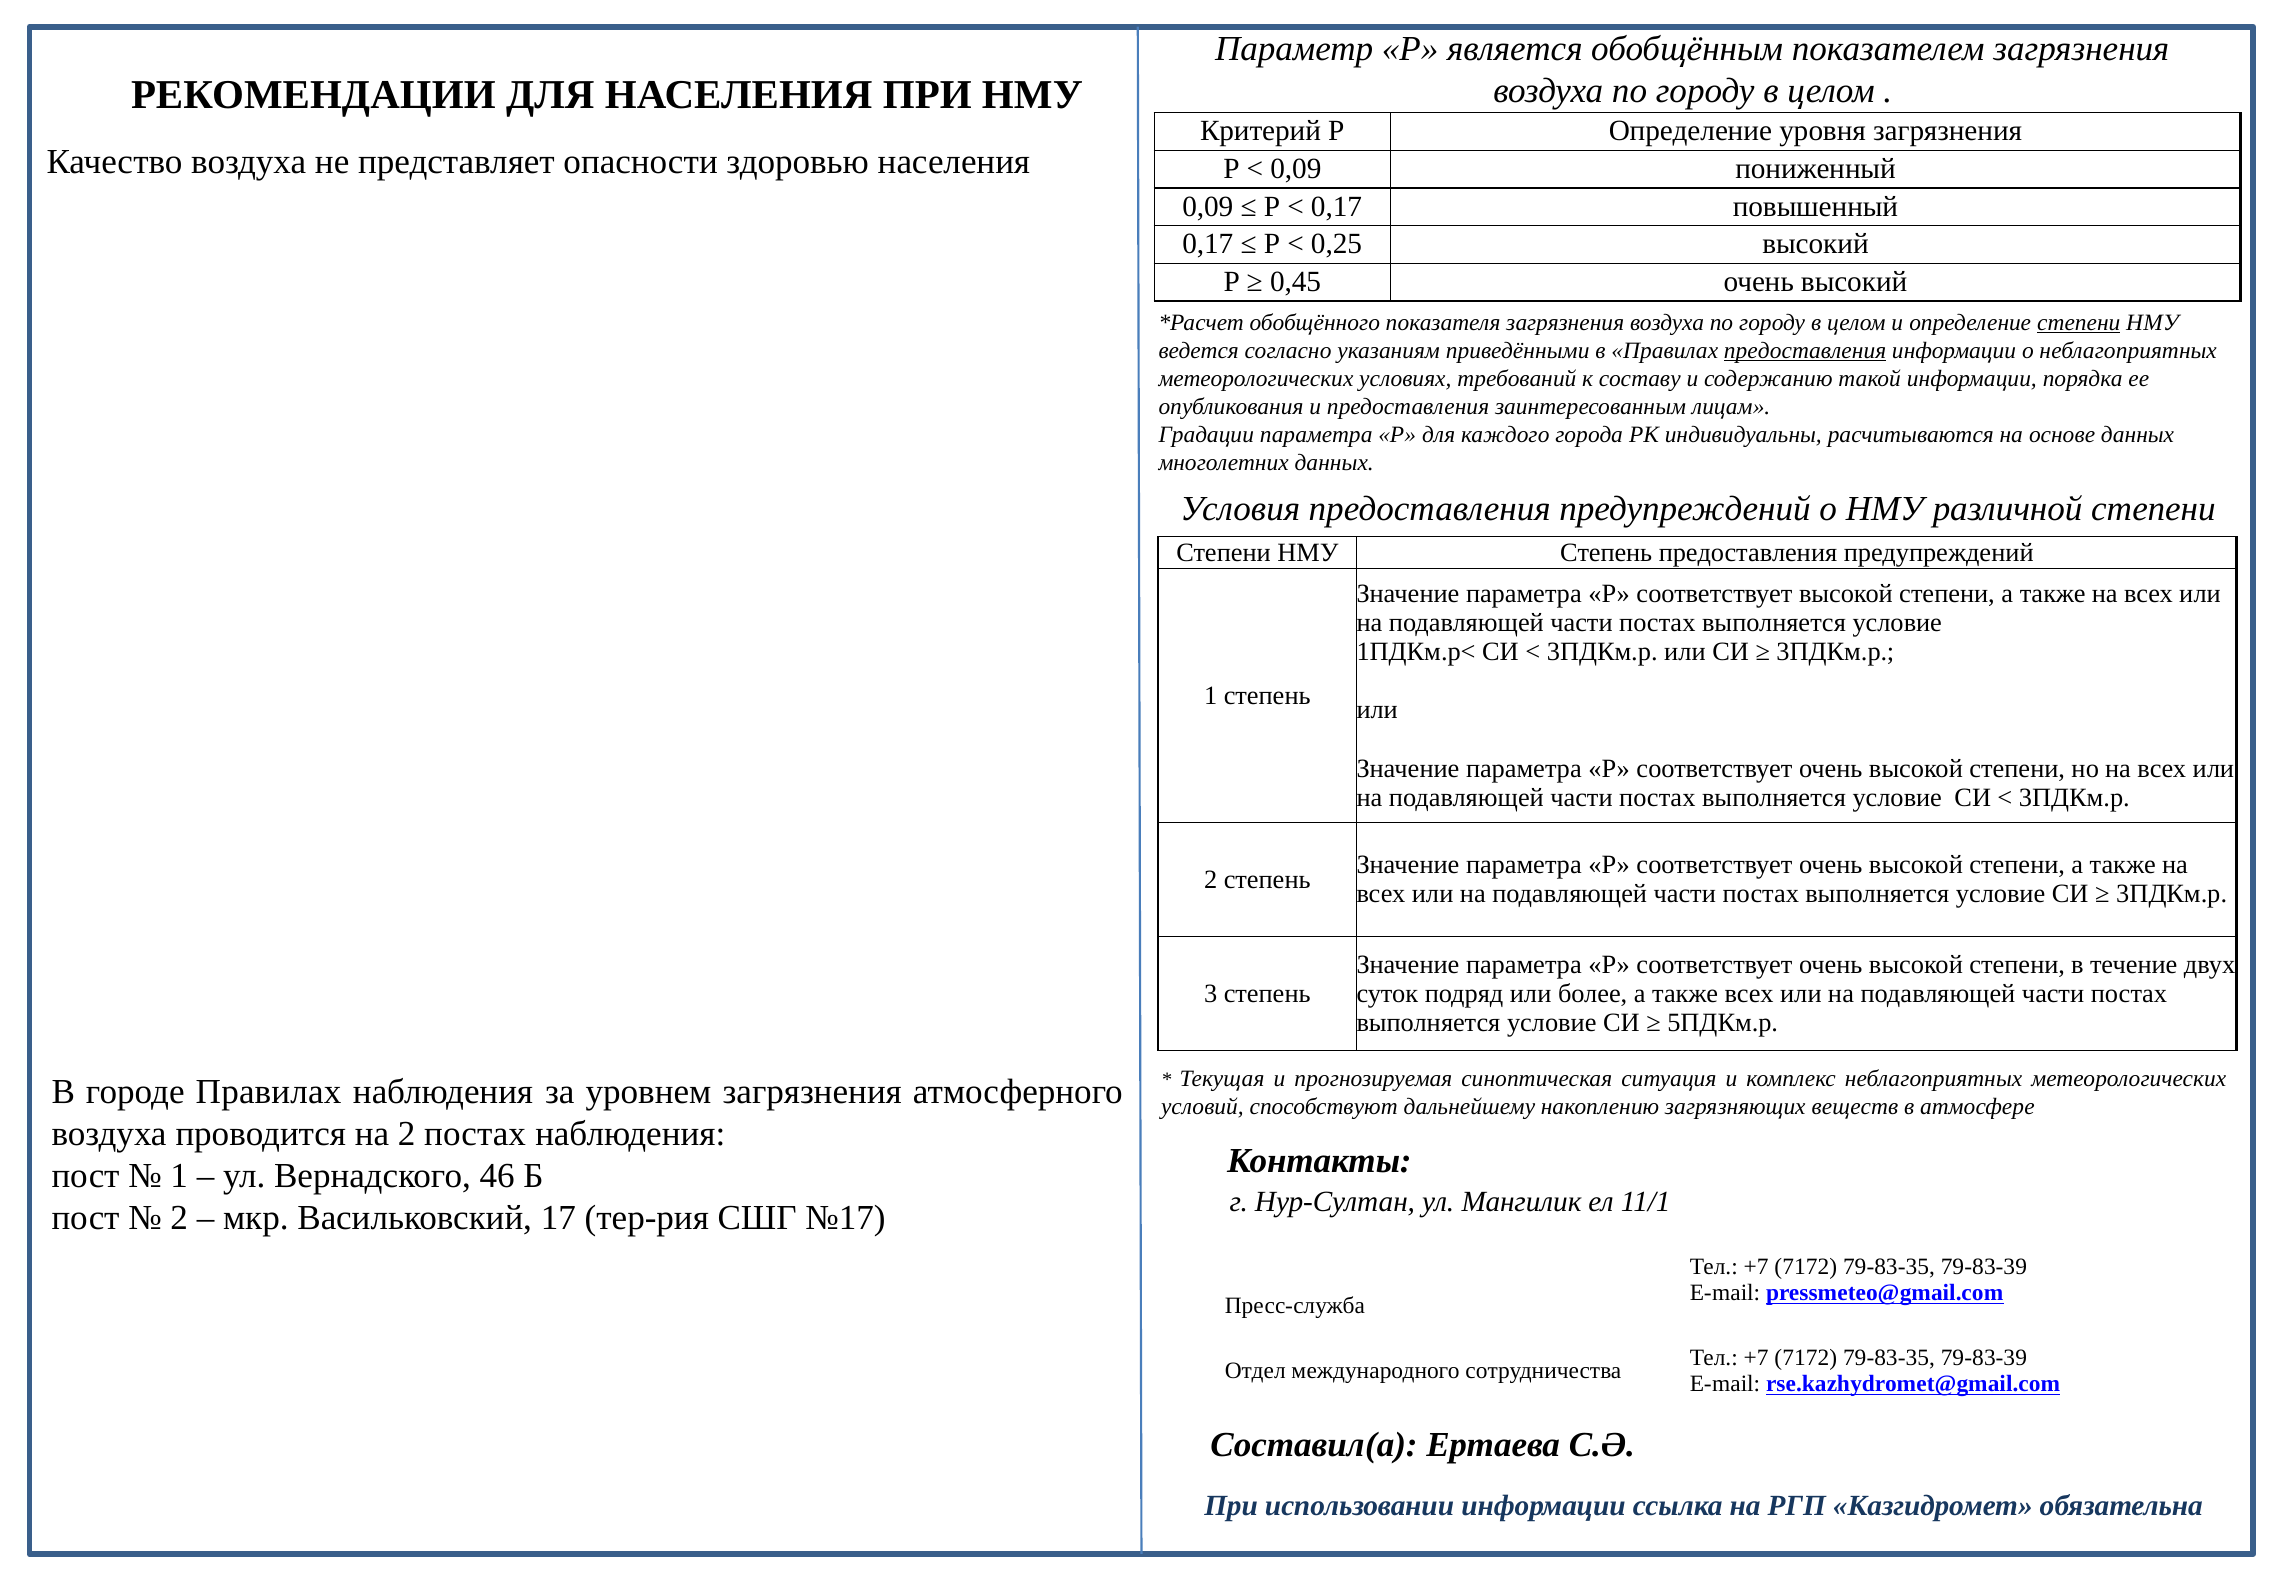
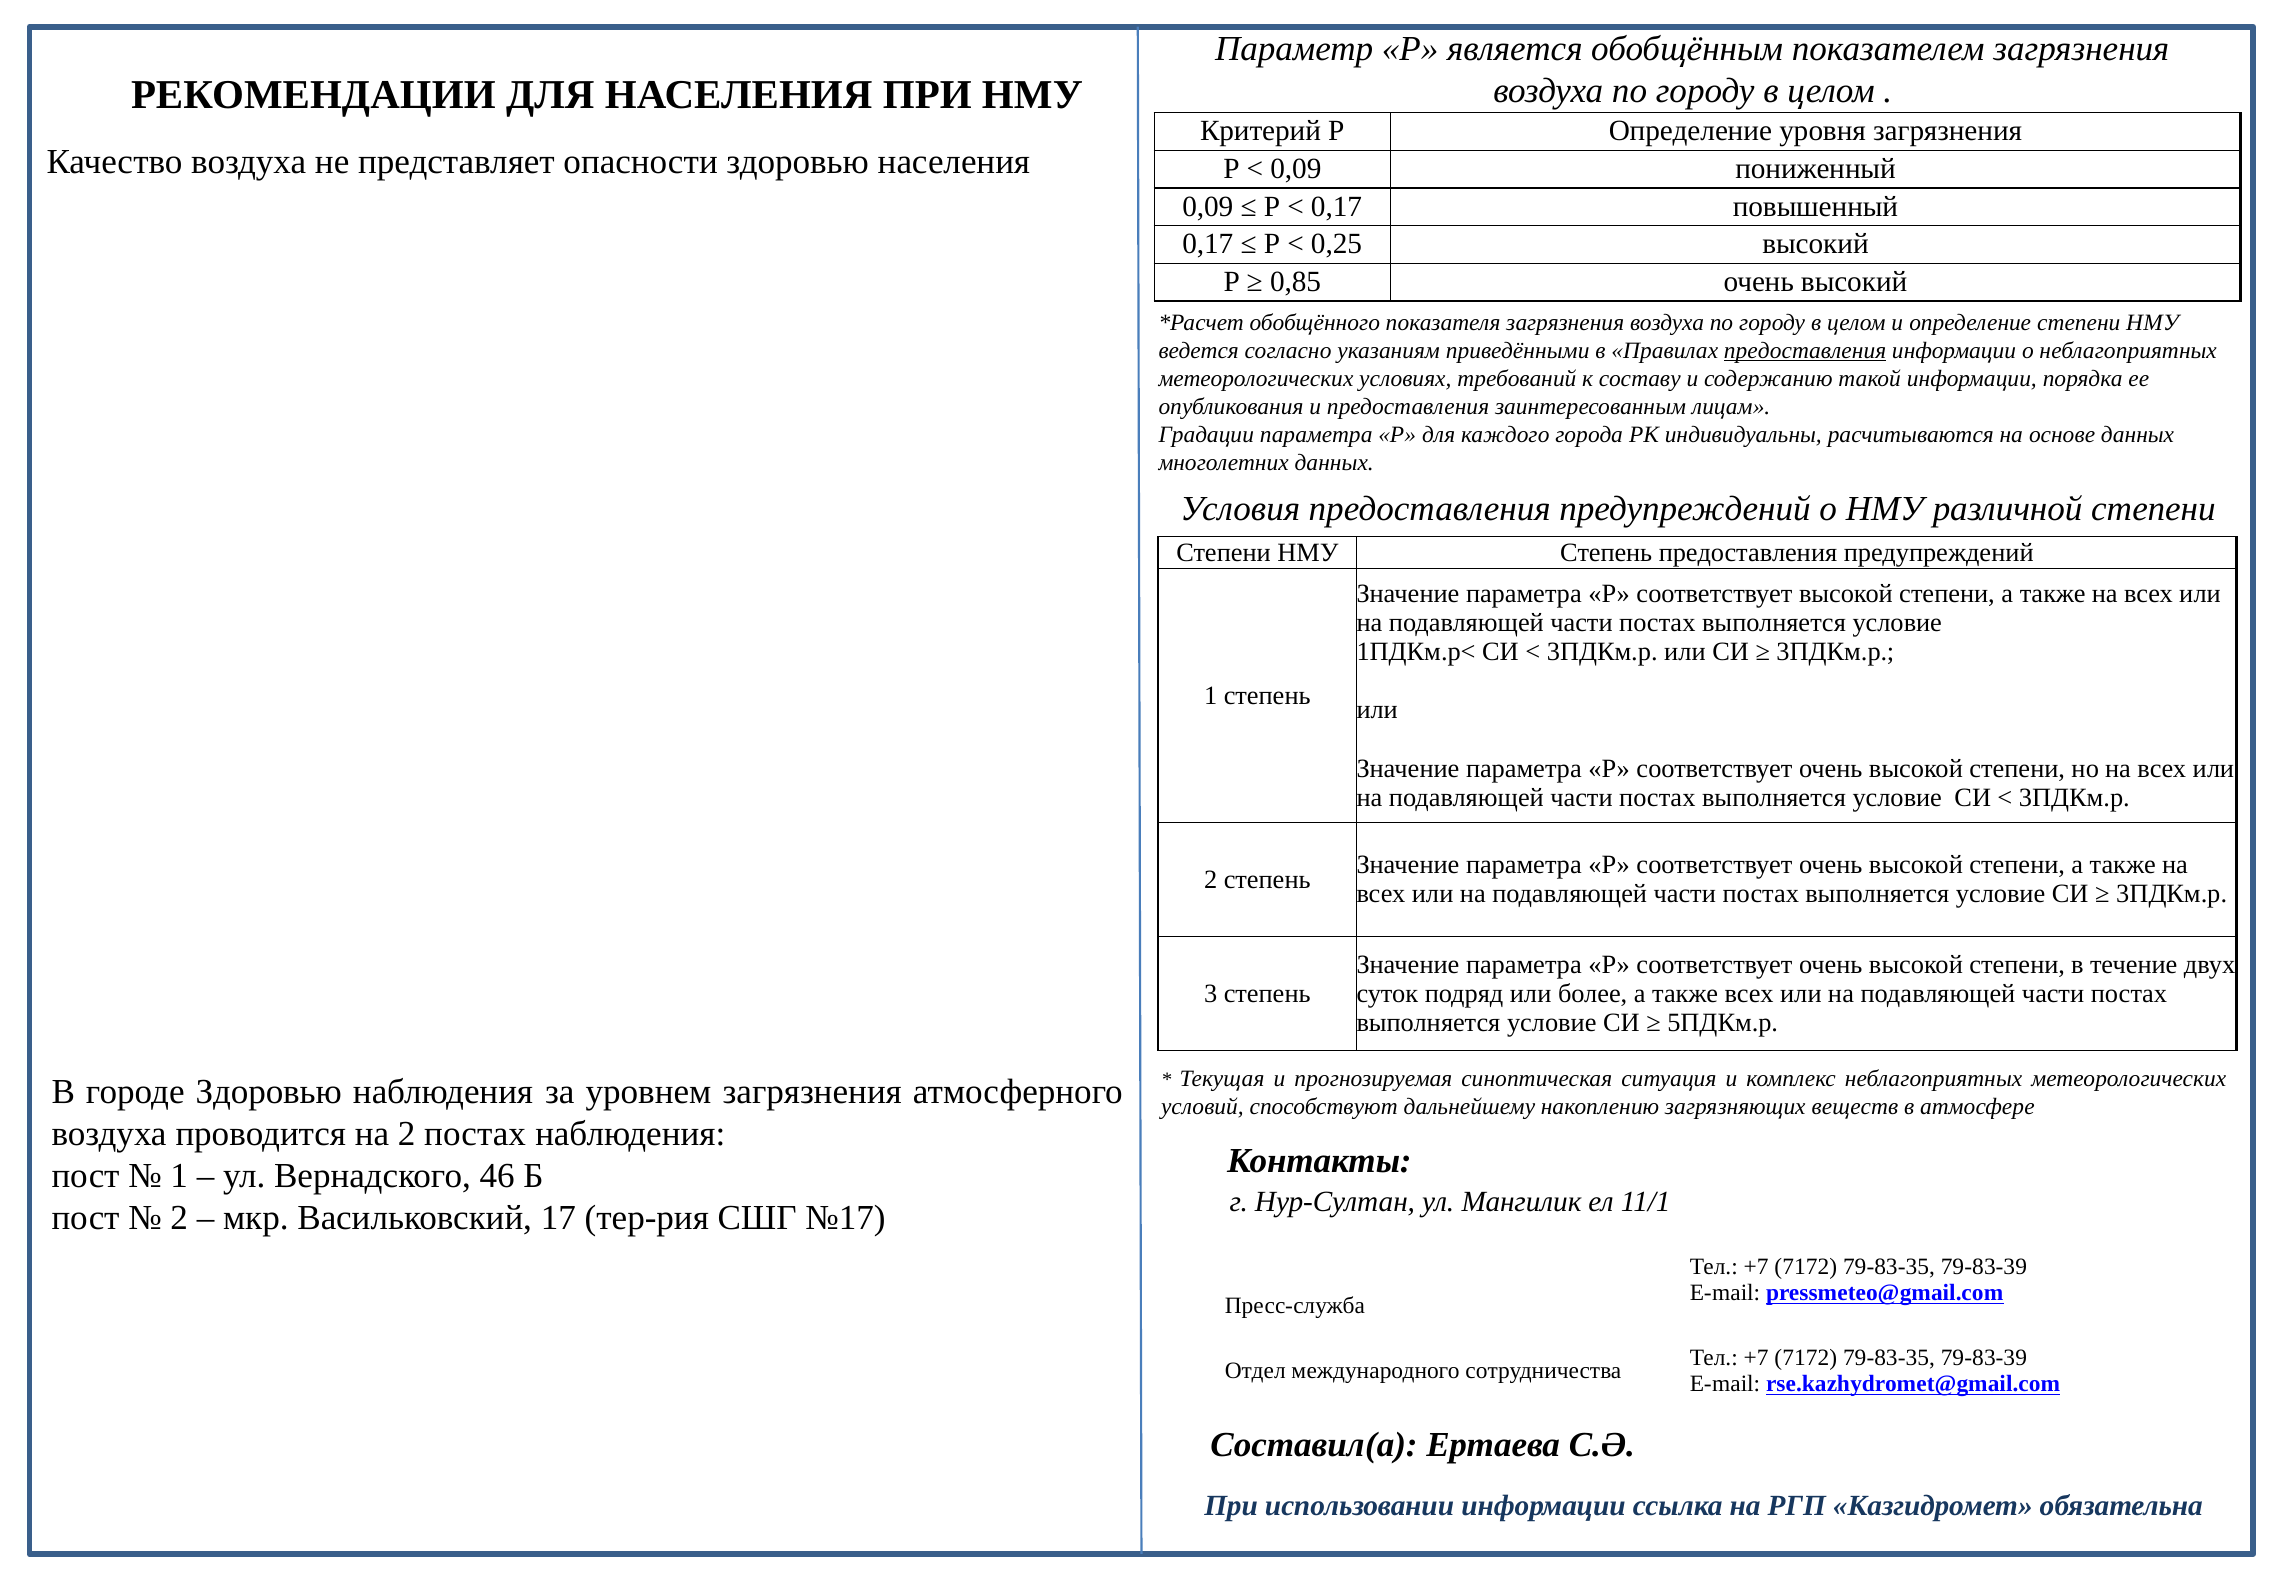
0,45: 0,45 -> 0,85 (1296, 282)
степени underline: present -> none (2079, 322)
городе Правилах: Правилах -> Здоровью (269, 1091)
